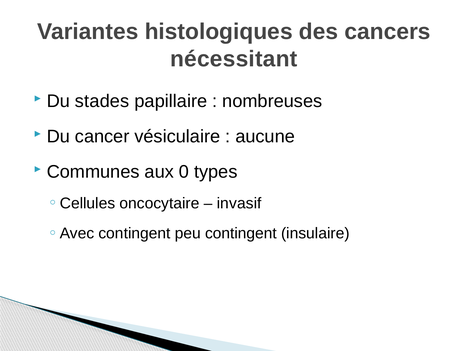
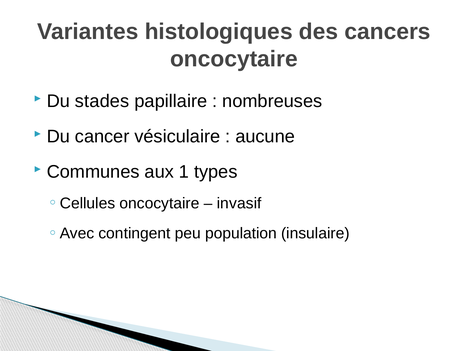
nécessitant: nécessitant -> oncocytaire (234, 59)
0: 0 -> 1 (184, 172)
peu contingent: contingent -> population (241, 233)
